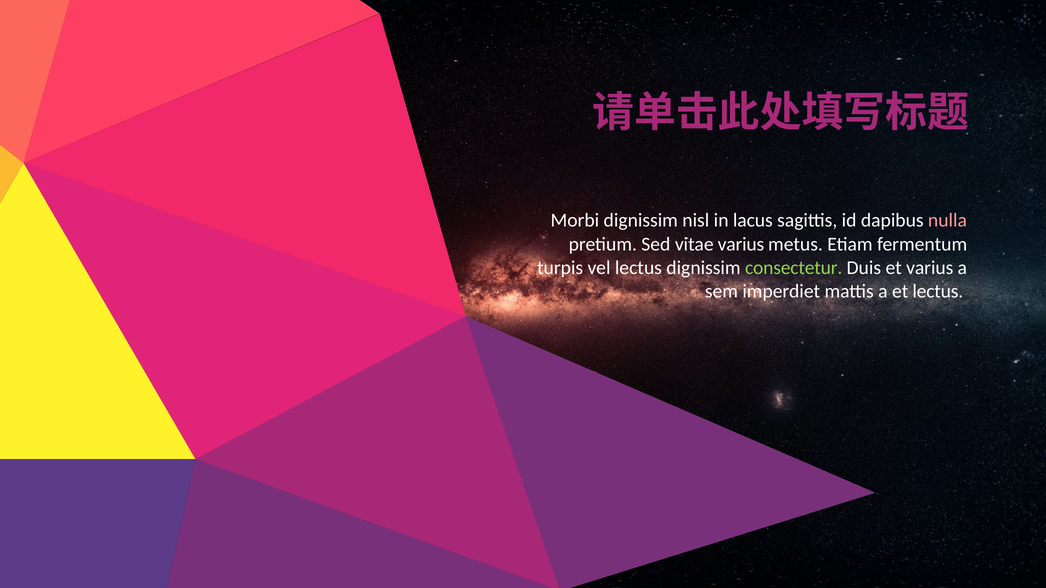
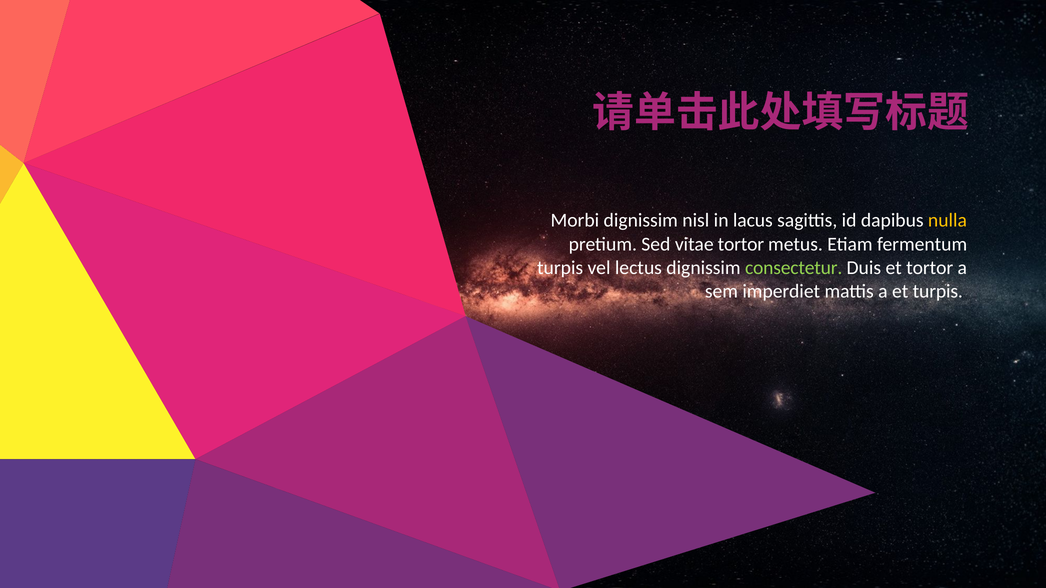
nulla colour: pink -> yellow (948, 221)
vitae varius: varius -> tortor (741, 244)
et varius: varius -> tortor (930, 268)
et lectus: lectus -> turpis (938, 291)
